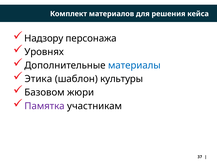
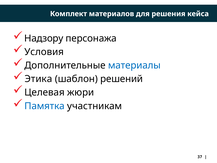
Уровнях: Уровнях -> Условия (44, 52)
культуры: культуры -> решений (122, 79)
Базовом: Базовом -> Целевая (45, 92)
Памятка colour: purple -> blue (45, 106)
